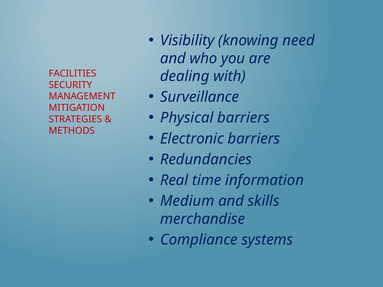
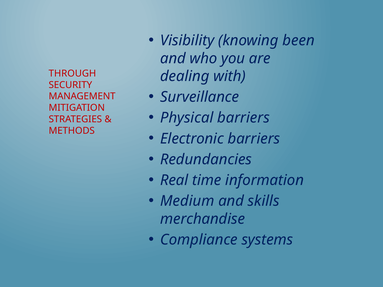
need: need -> been (299, 41)
FACILITIES: FACILITIES -> THROUGH (72, 73)
